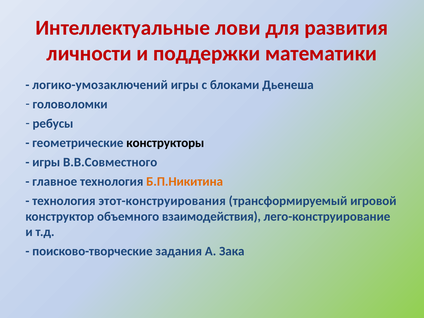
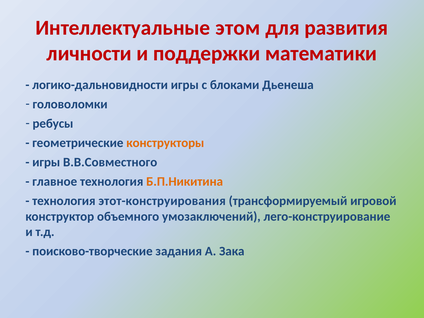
лови: лови -> этом (238, 28)
логико-умозаключений: логико-умозаключений -> логико-дальновидности (100, 85)
конструкторы colour: black -> orange (165, 143)
взаимодействия: взаимодействия -> умозаключений (211, 216)
